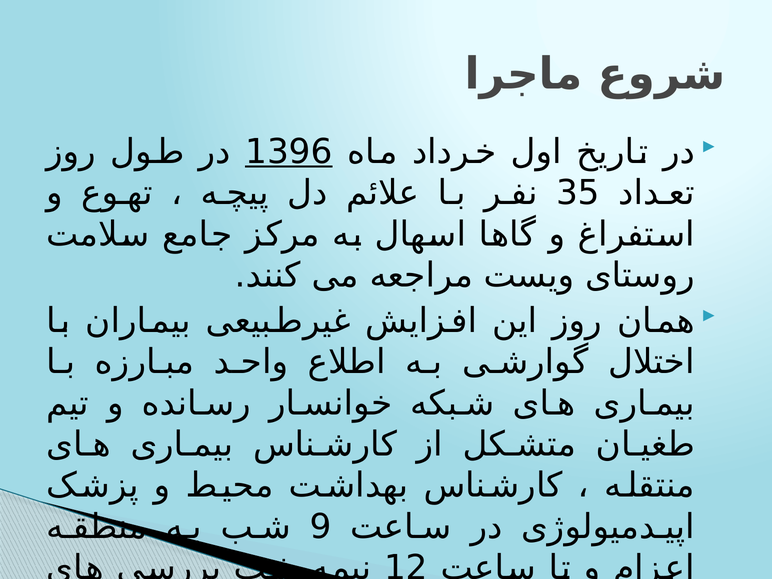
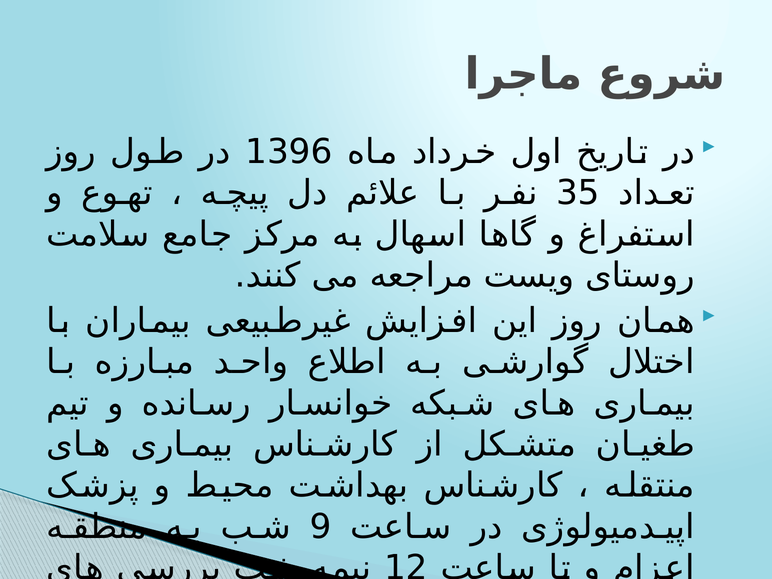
1396 underline: present -> none (289, 152)
